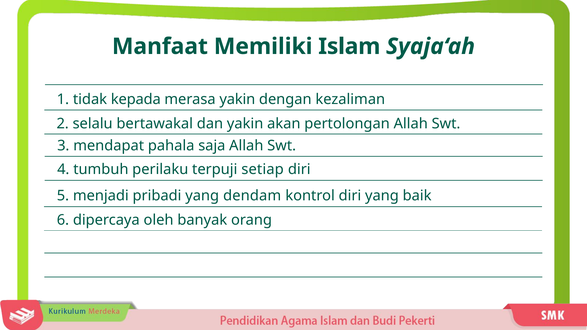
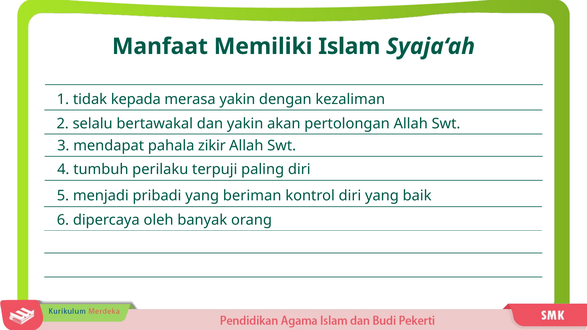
saja: saja -> zikir (212, 146)
setiap: setiap -> paling (263, 170)
dendam: dendam -> beriman (252, 196)
